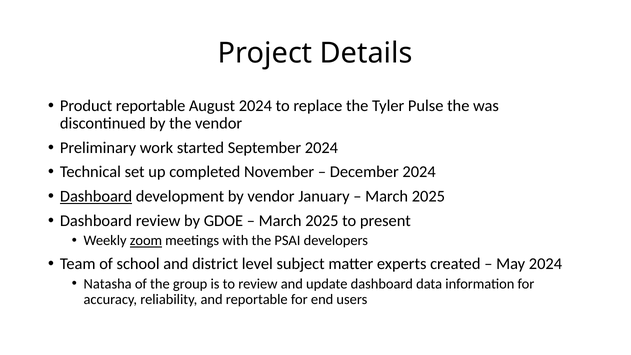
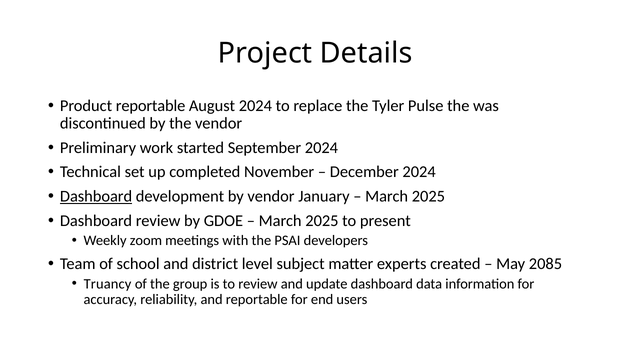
zoom underline: present -> none (146, 241)
May 2024: 2024 -> 2085 (545, 264)
Natasha: Natasha -> Truancy (108, 284)
